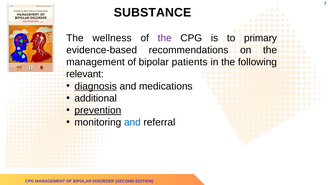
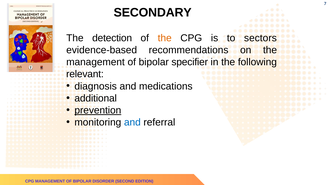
SUBSTANCE: SUBSTANCE -> SECONDARY (153, 12)
wellness: wellness -> detection (112, 38)
the colour: purple -> orange (165, 38)
primary: primary -> sectors (260, 38)
patients: patients -> specifier (190, 62)
diagnosis underline: present -> none (96, 86)
